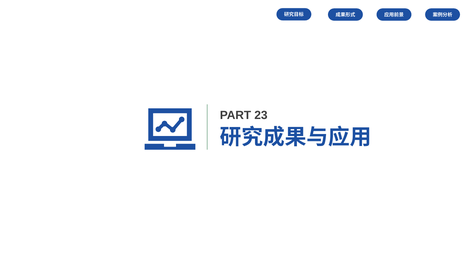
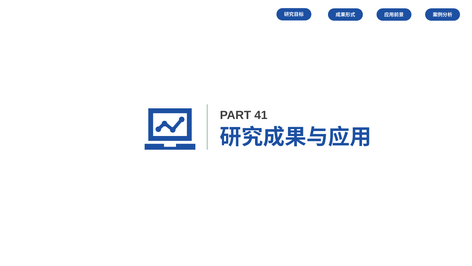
23: 23 -> 41 (261, 115)
